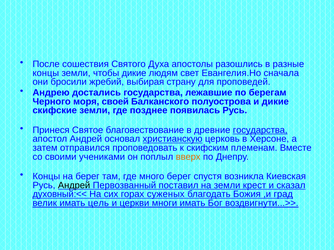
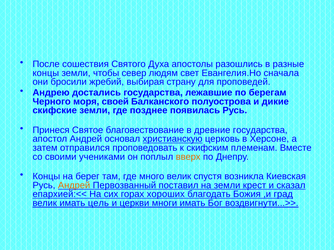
чтобы дикие: дикие -> север (134, 73)
государства underline: present -> none (260, 130)
много берег: берег -> велик (179, 177)
Андрей colour: black -> orange (74, 186)
духовный:<<: духовный:<< -> епархией:<< (60, 195)
суженых: суженых -> хороших (166, 195)
